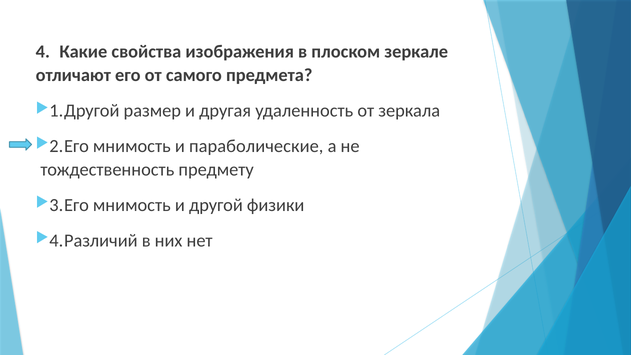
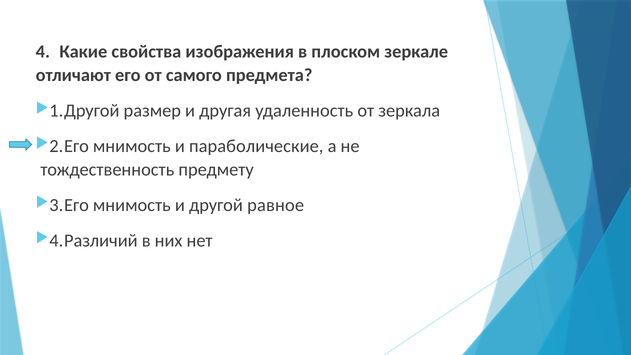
физики: физики -> равное (276, 205)
